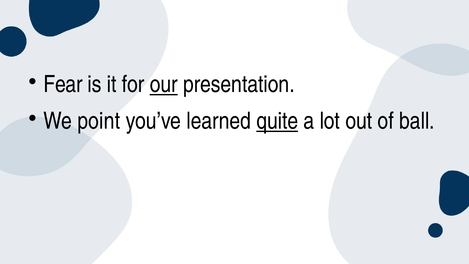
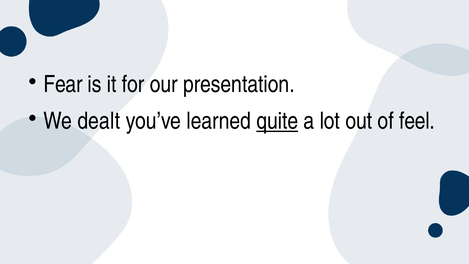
our underline: present -> none (164, 84)
point: point -> dealt (99, 121)
ball: ball -> feel (417, 121)
